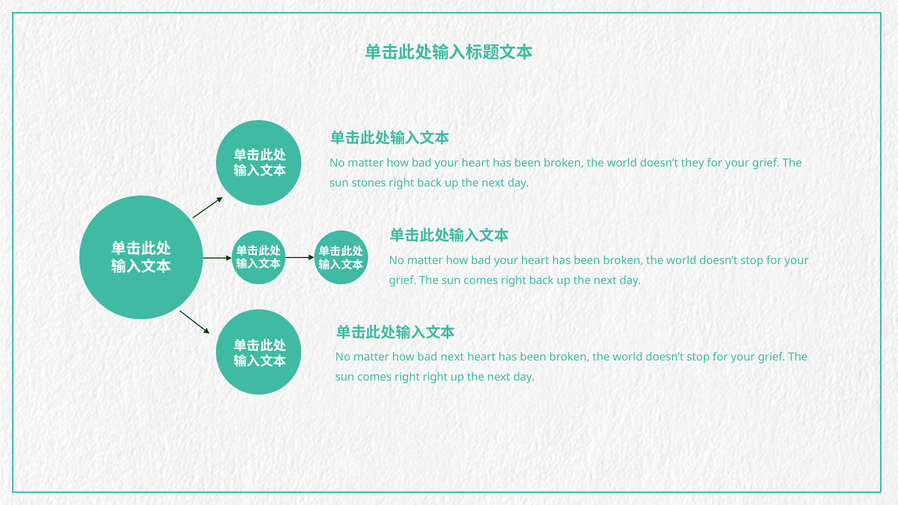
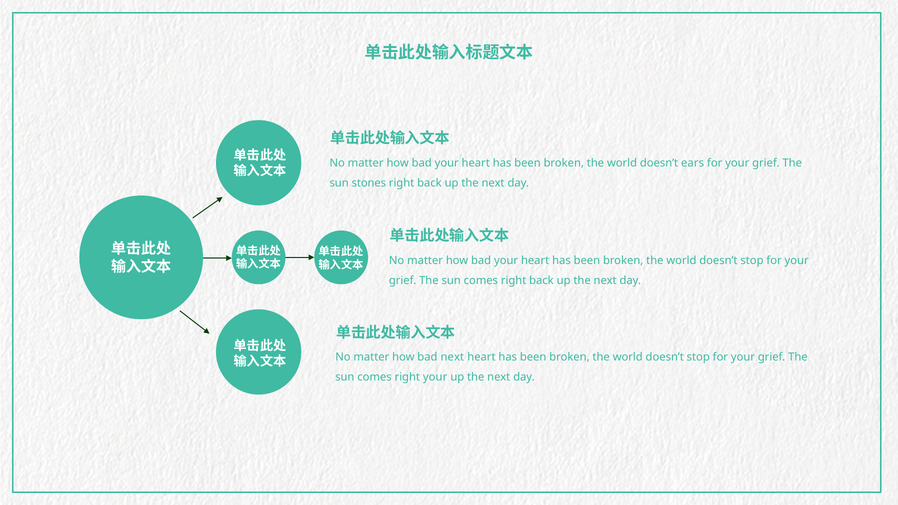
they: they -> ears (693, 163)
right right: right -> your (435, 377)
